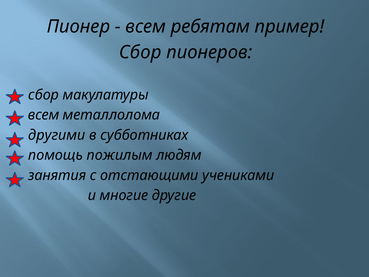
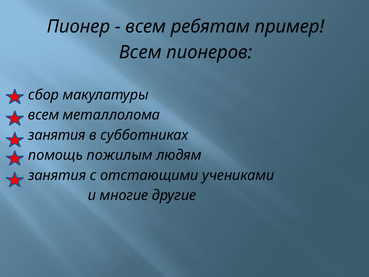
Сбор: Сбор -> Всем (140, 52)
другими: другими -> занятия (57, 135)
